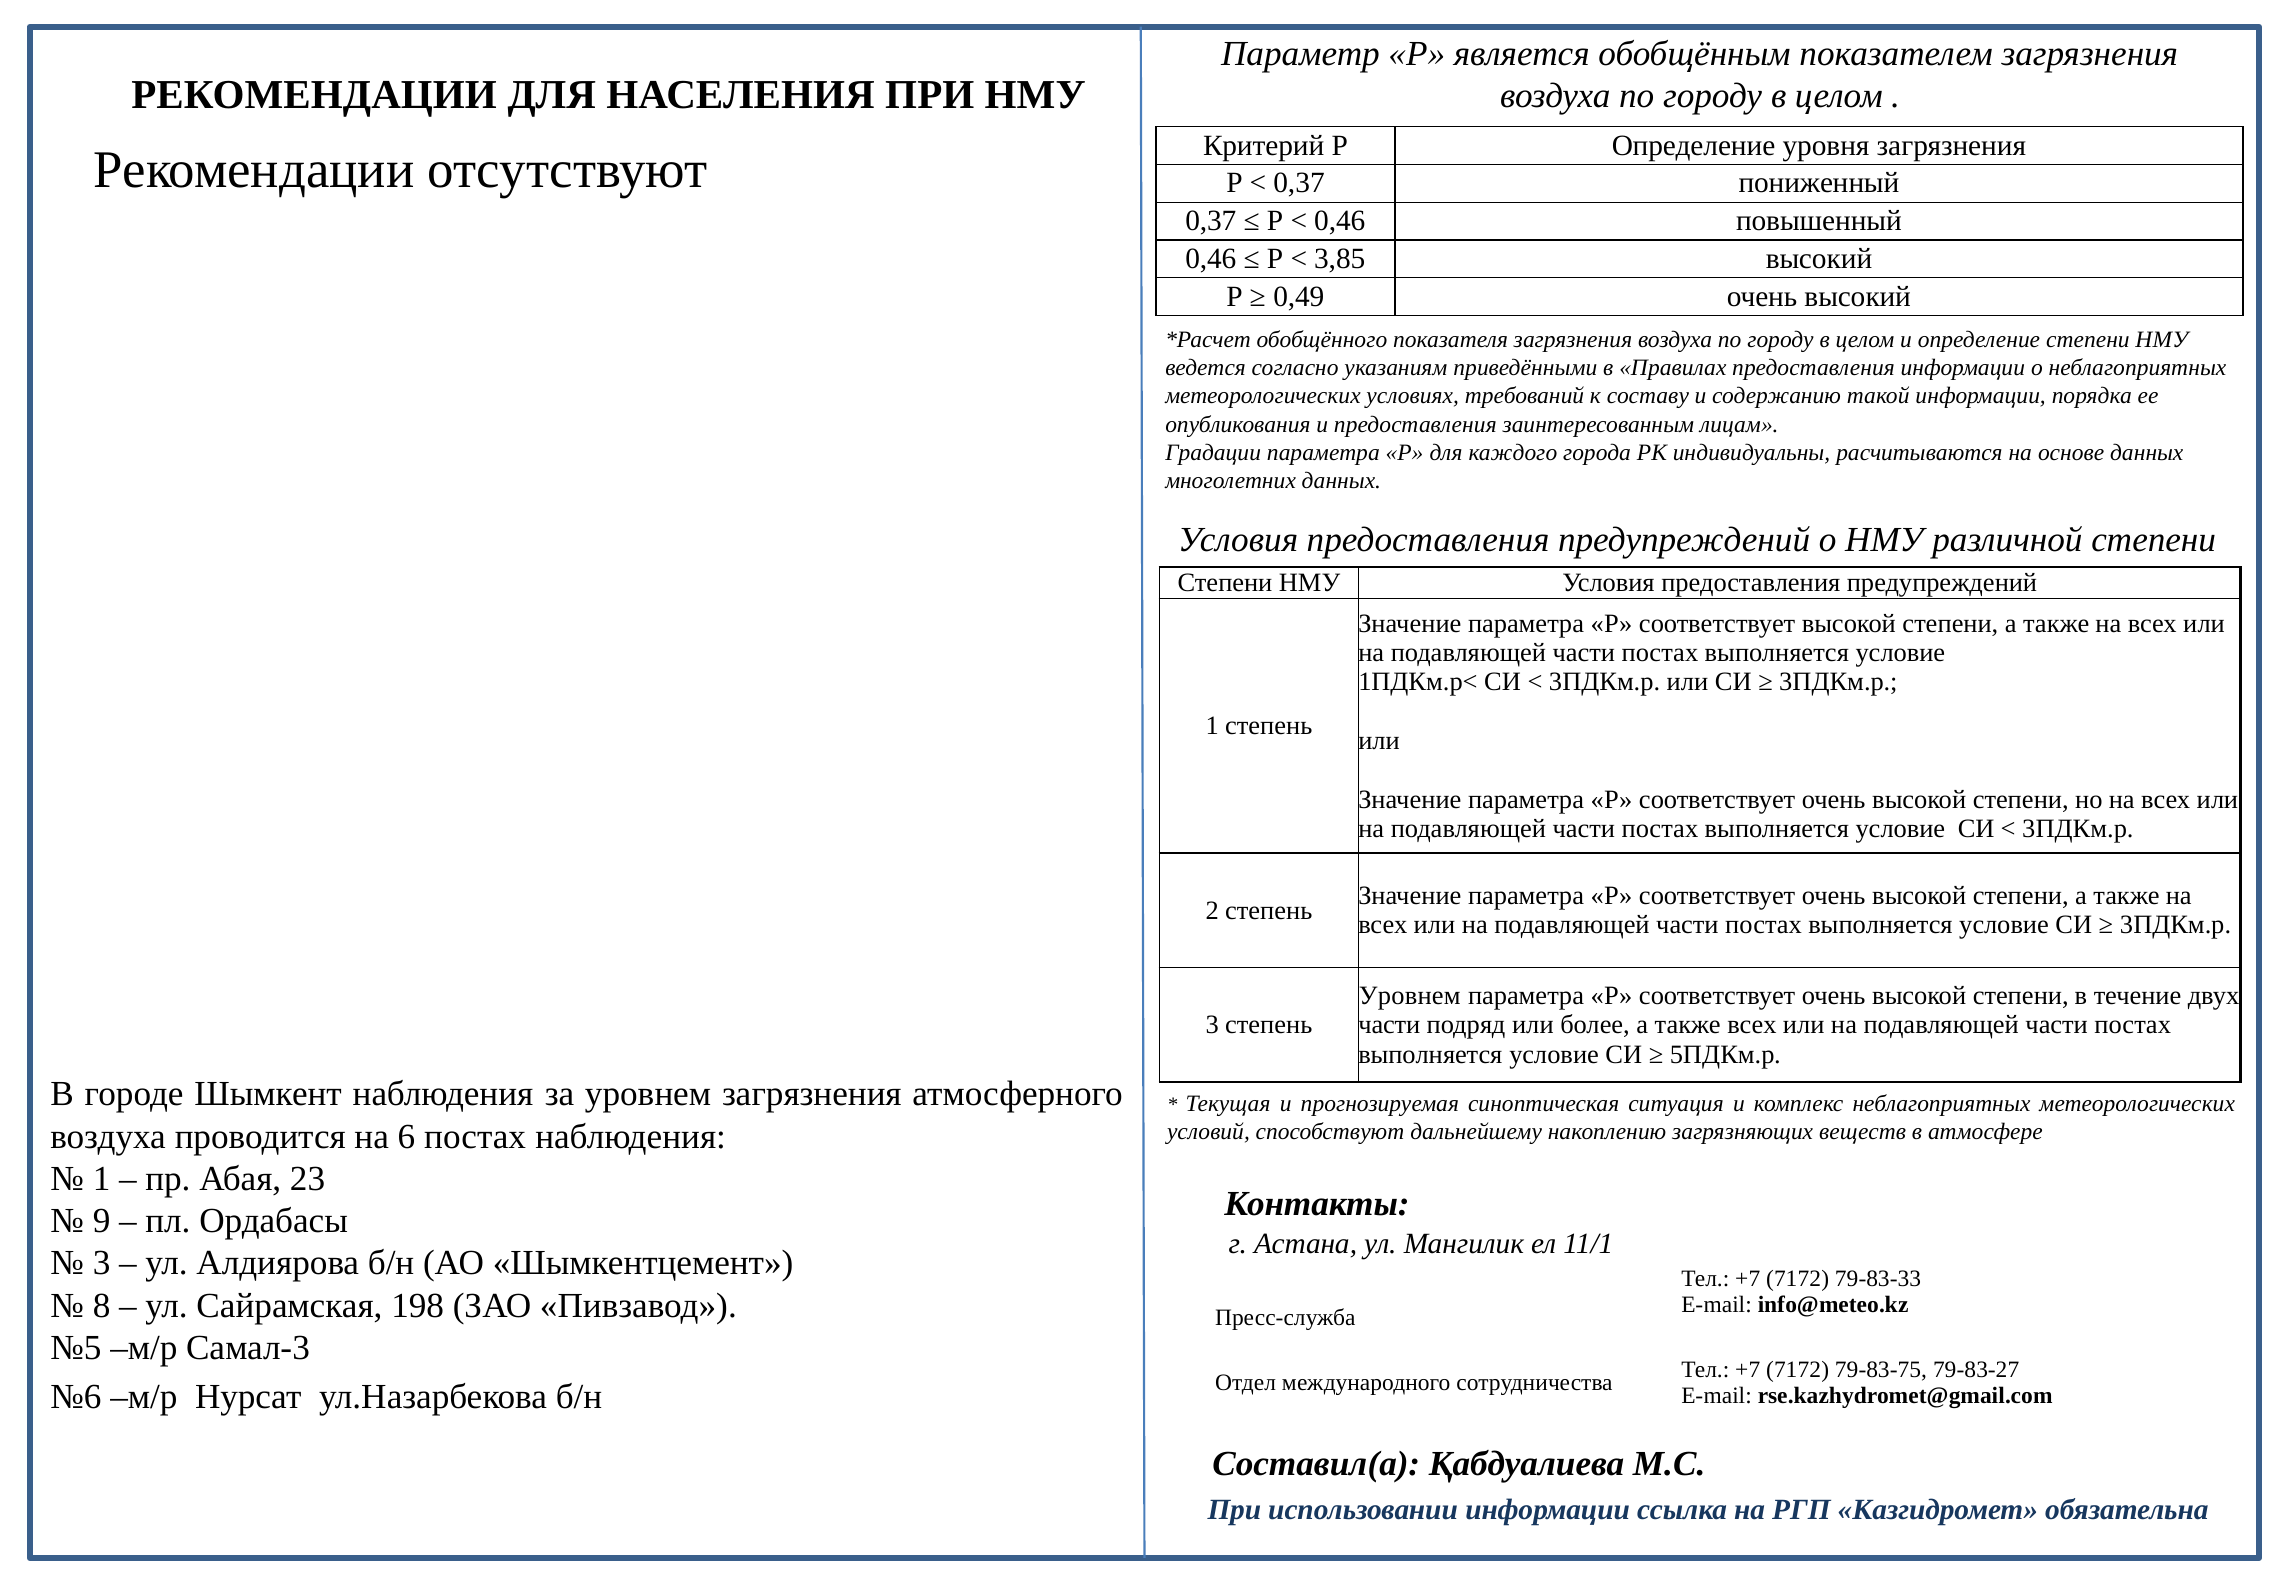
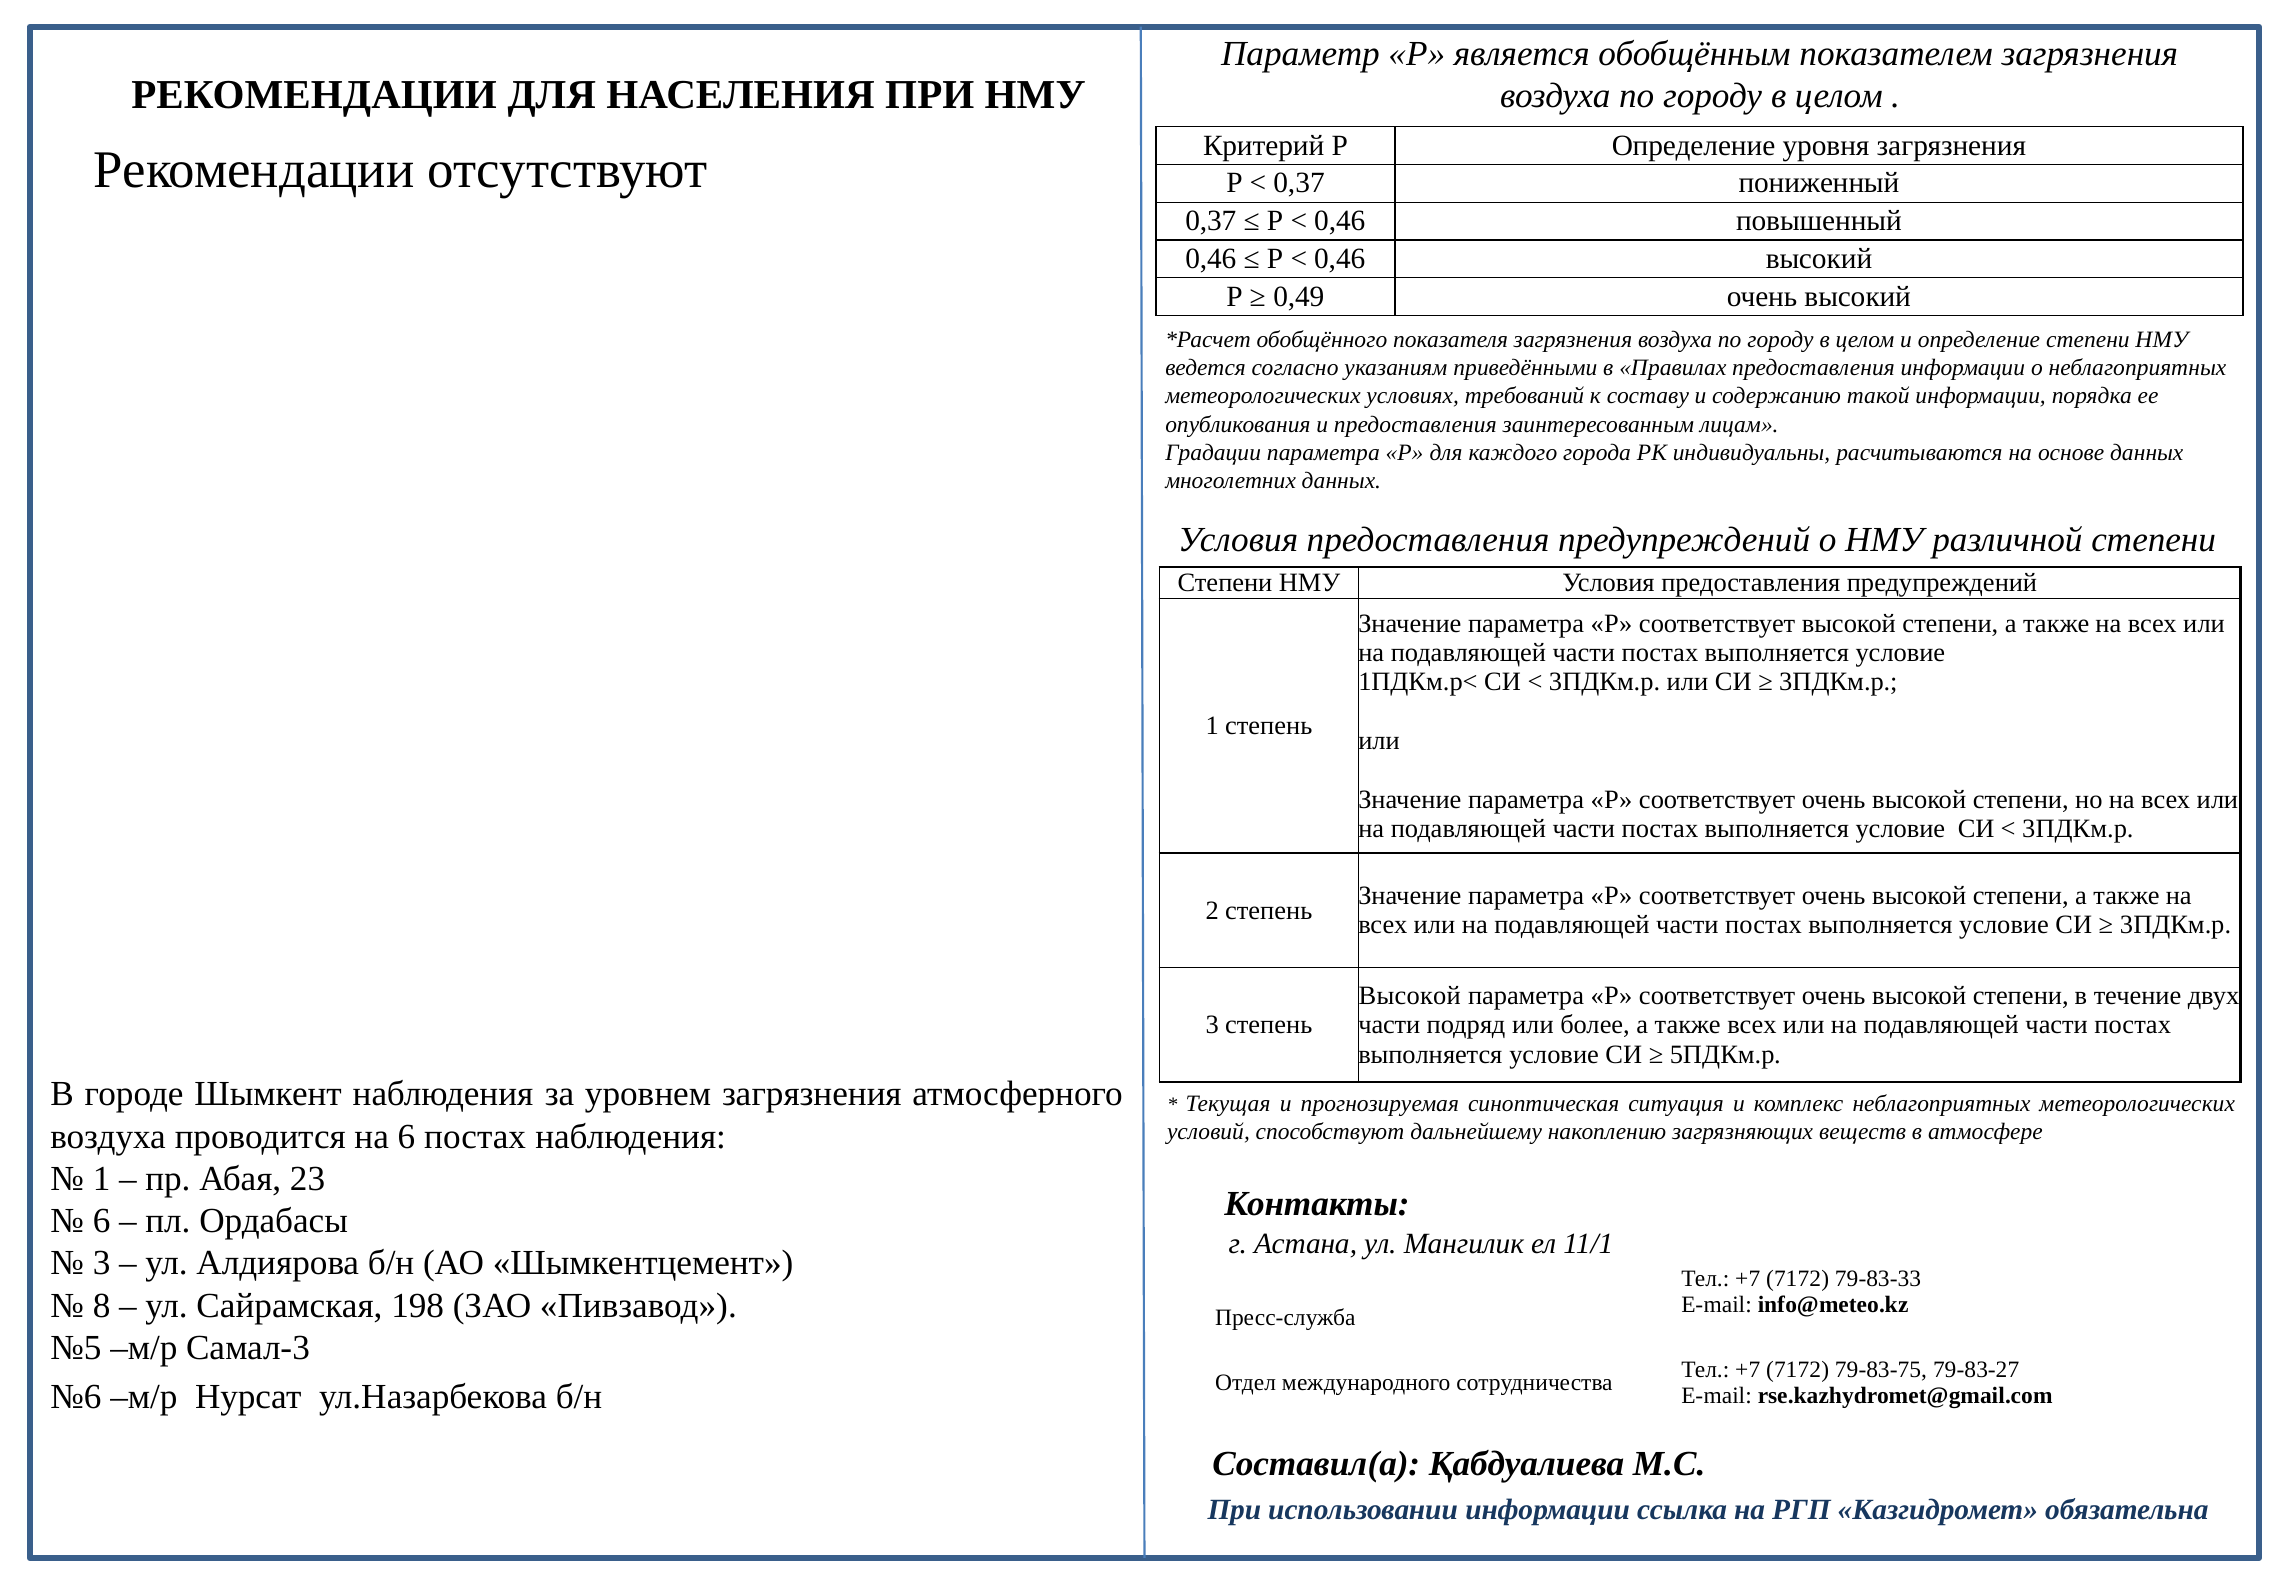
3,85: 3,85 -> 0,46 (1340, 259)
Уровнем: Уровнем -> Высокой (1410, 996)
9: 9 -> 6 (102, 1221)
